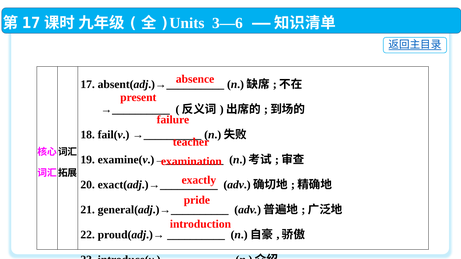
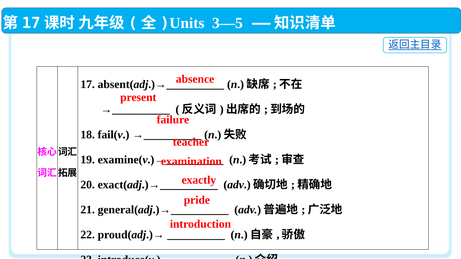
3—6: 3—6 -> 3—5 (227, 23)
